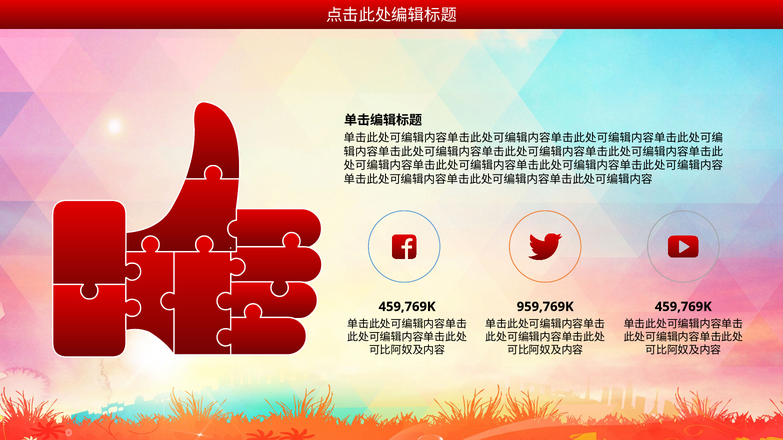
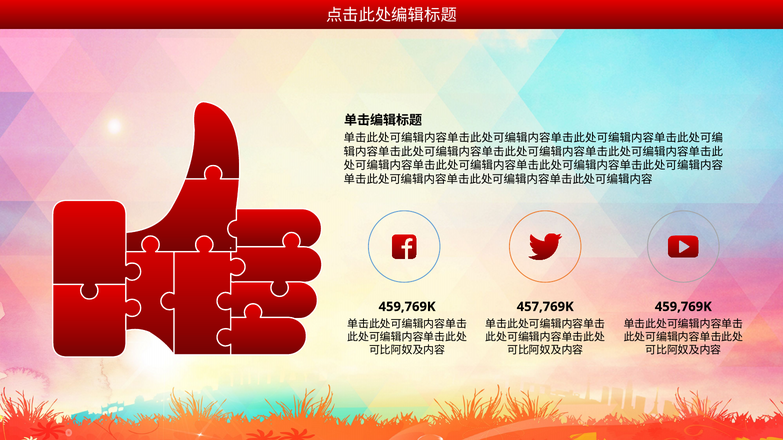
959,769K: 959,769K -> 457,769K (545, 307)
